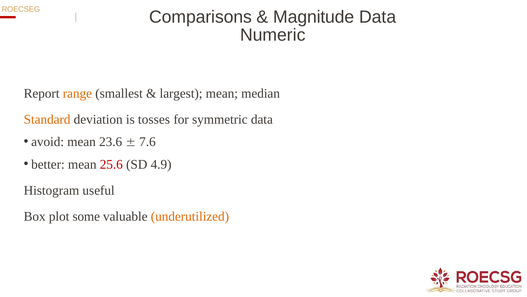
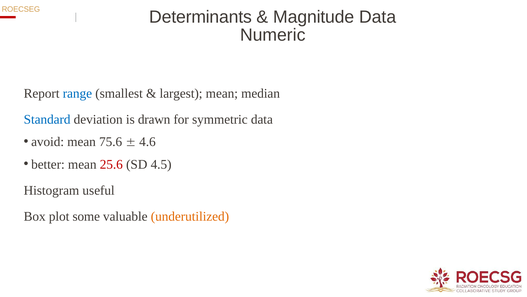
Comparisons: Comparisons -> Determinants (201, 17)
range colour: orange -> blue (77, 93)
Standard colour: orange -> blue (47, 119)
tosses: tosses -> drawn (154, 119)
23.6: 23.6 -> 75.6 (111, 142)
7.6: 7.6 -> 4.6 (147, 142)
4.9: 4.9 -> 4.5 (161, 164)
